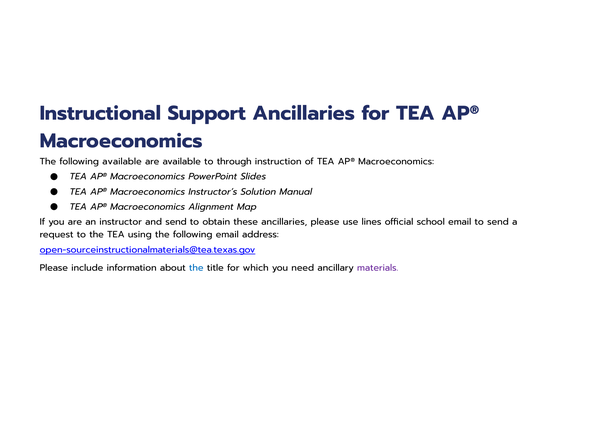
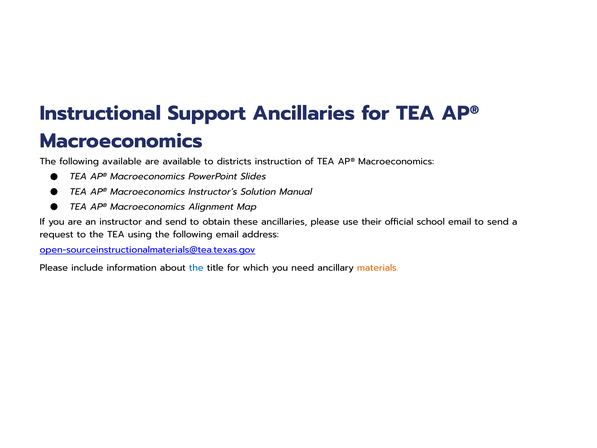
through: through -> districts (234, 161)
lines: lines -> their (372, 222)
materials colour: purple -> orange (378, 268)
